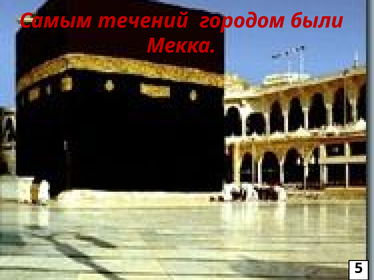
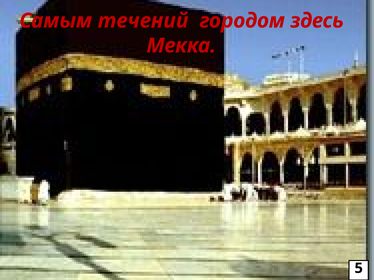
были: были -> здесь (317, 21)
